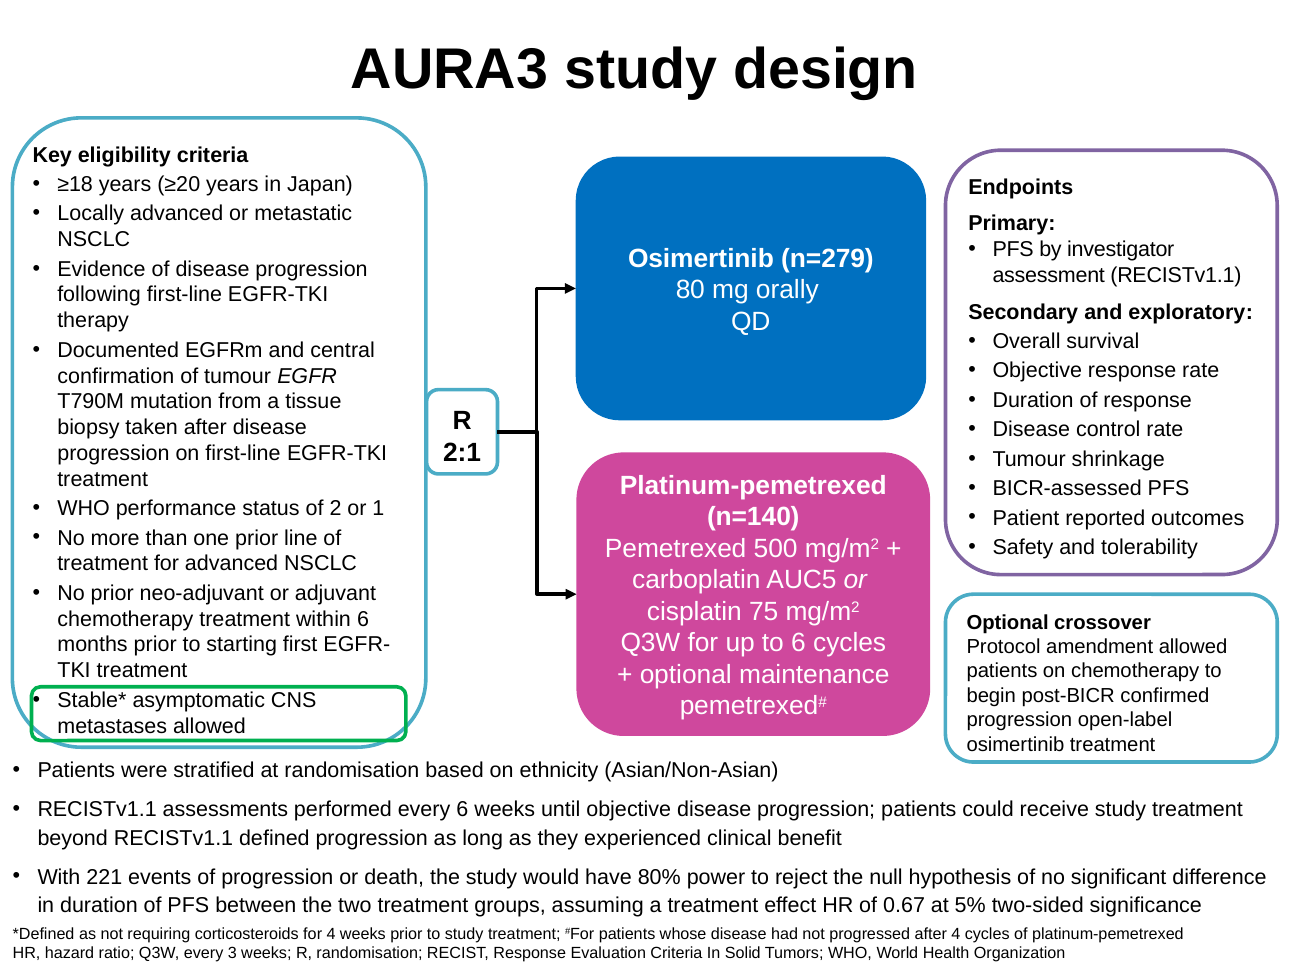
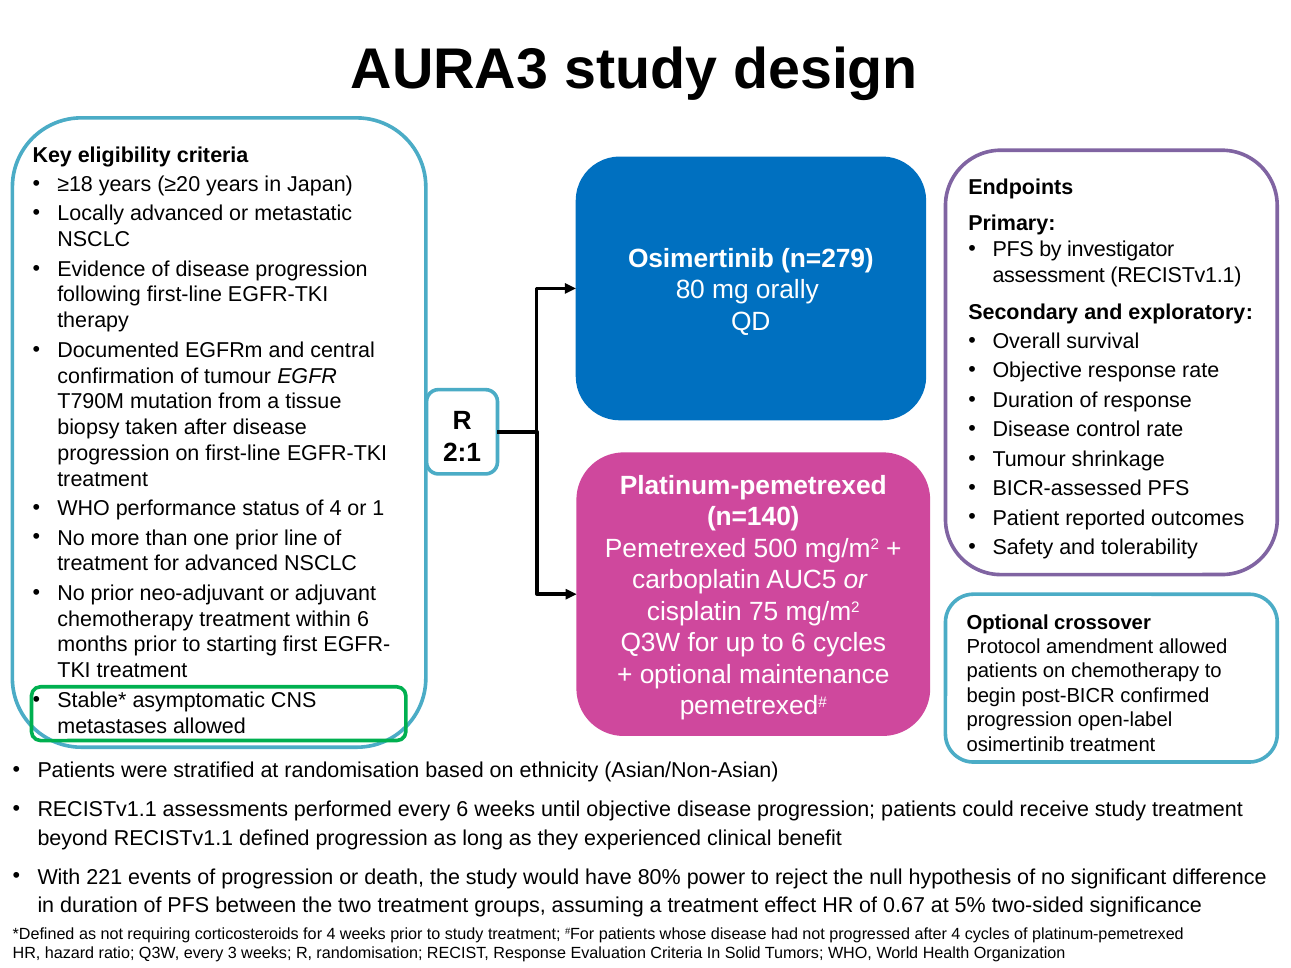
of 2: 2 -> 4 (335, 509)
